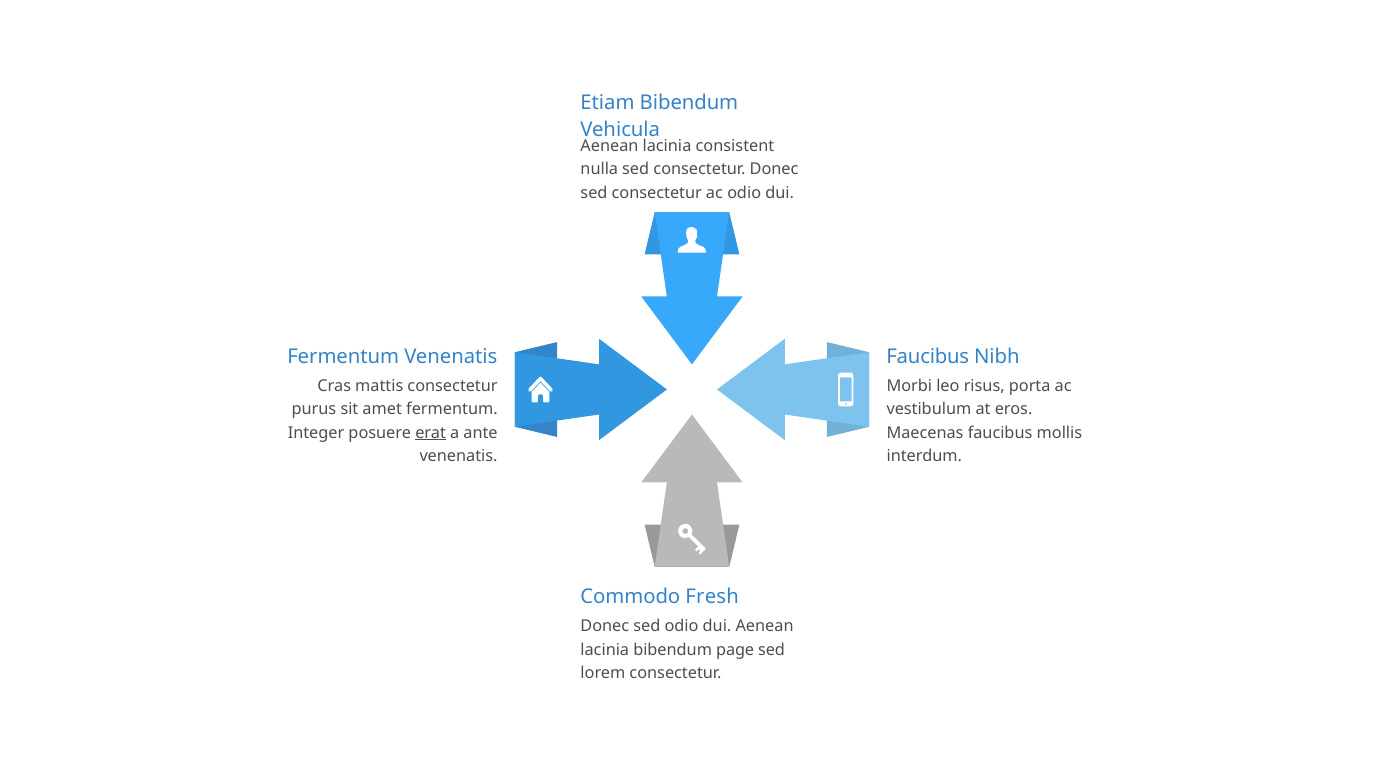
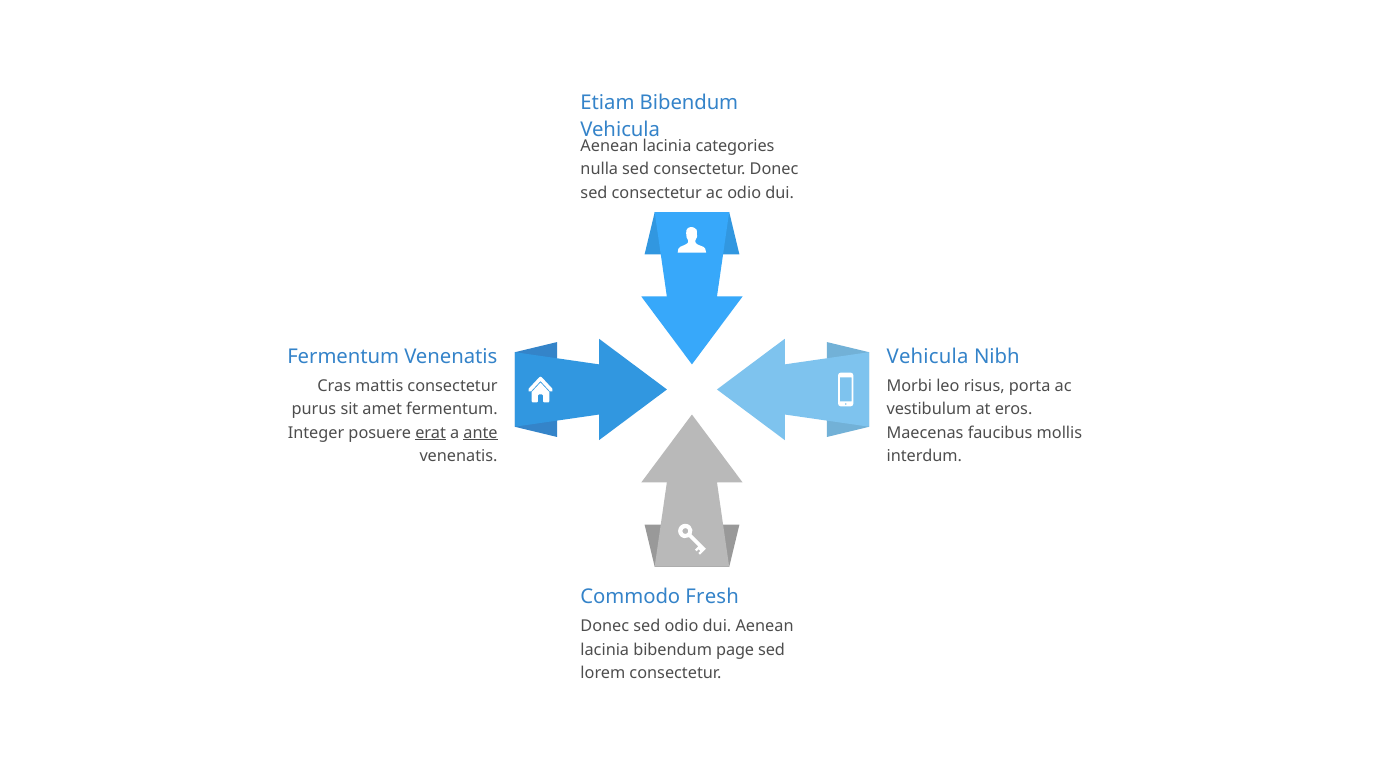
consistent: consistent -> categories (735, 146)
Faucibus: Faucibus -> Vehicula (928, 356)
ante underline: none -> present (481, 433)
